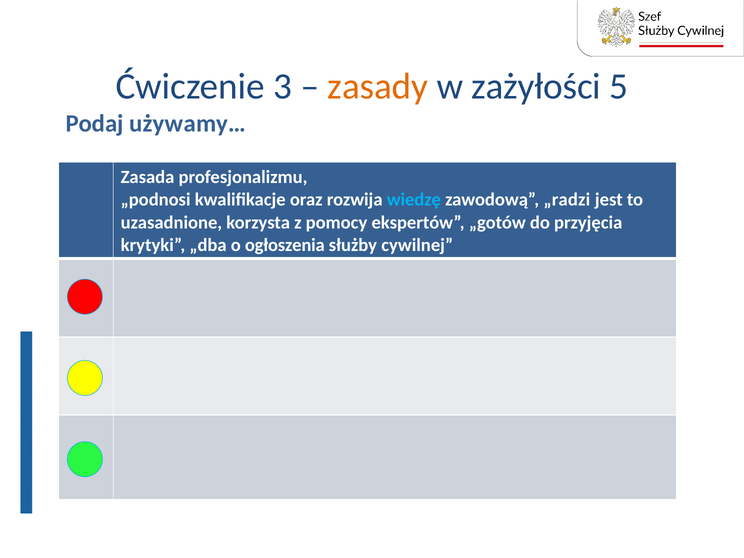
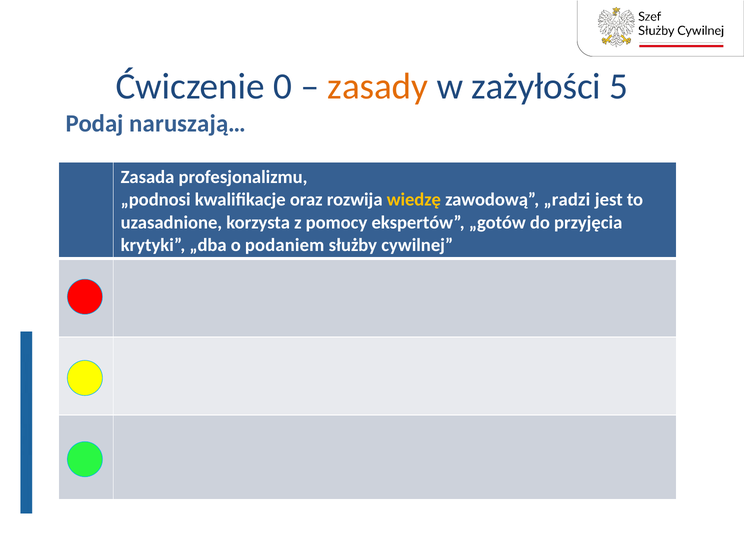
3: 3 -> 0 (283, 86)
używamy…: używamy… -> naruszają… (188, 123)
wiedzę colour: light blue -> yellow (414, 200)
ogłoszenia: ogłoszenia -> podaniem (285, 245)
